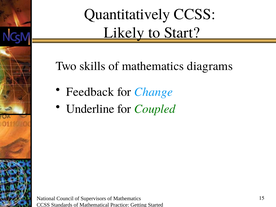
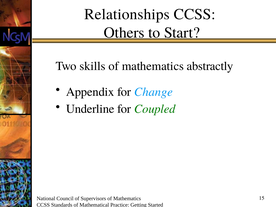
Quantitatively: Quantitatively -> Relationships (127, 14)
Likely: Likely -> Others (124, 33)
diagrams: diagrams -> abstractly (210, 66)
Feedback: Feedback -> Appendix (90, 92)
